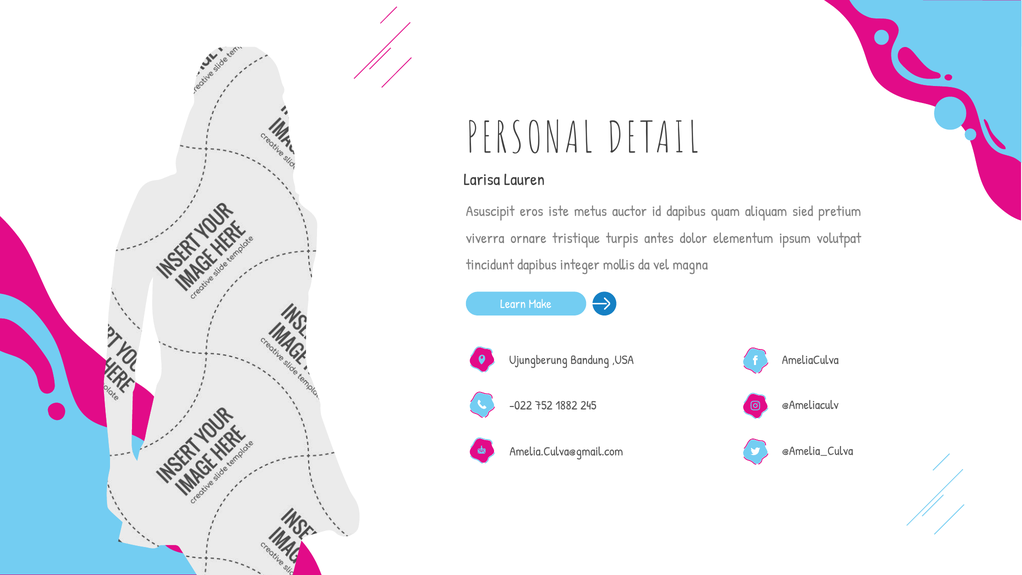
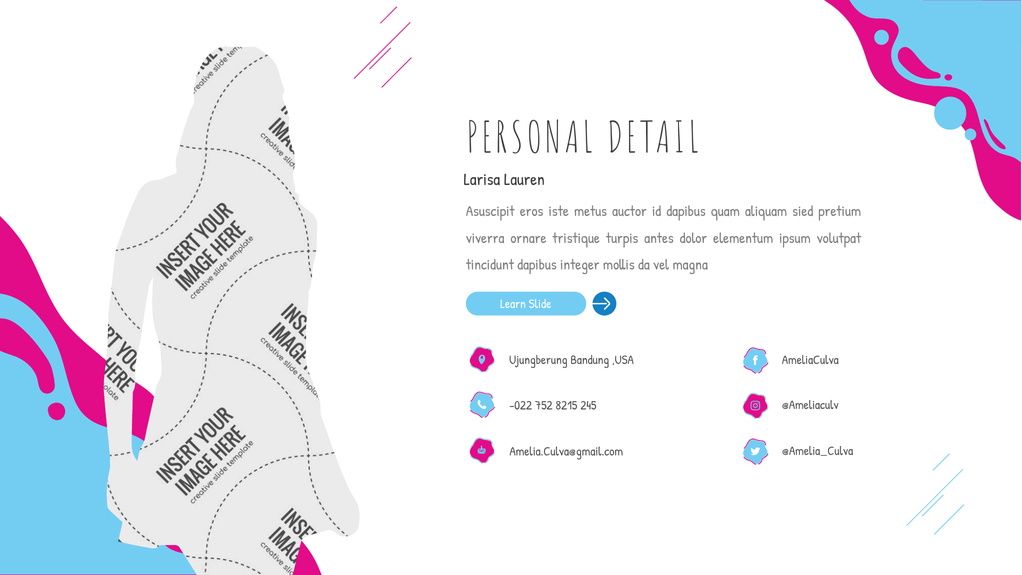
Make: Make -> Slide (540, 304)
1882: 1882 -> 8215 (566, 405)
